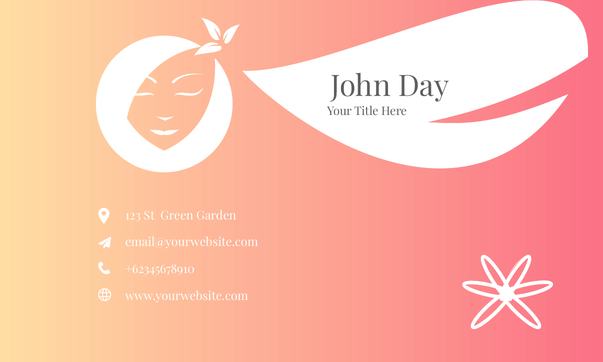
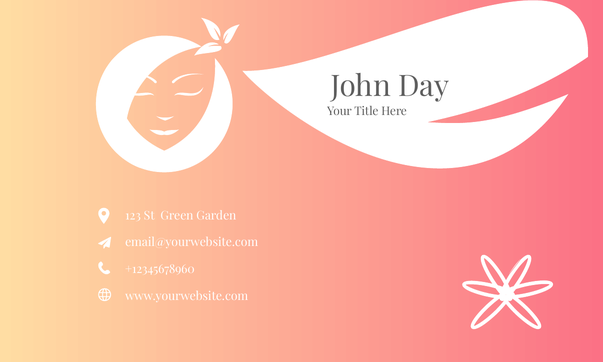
+62345678910: +62345678910 -> +12345678960 (160, 269)
